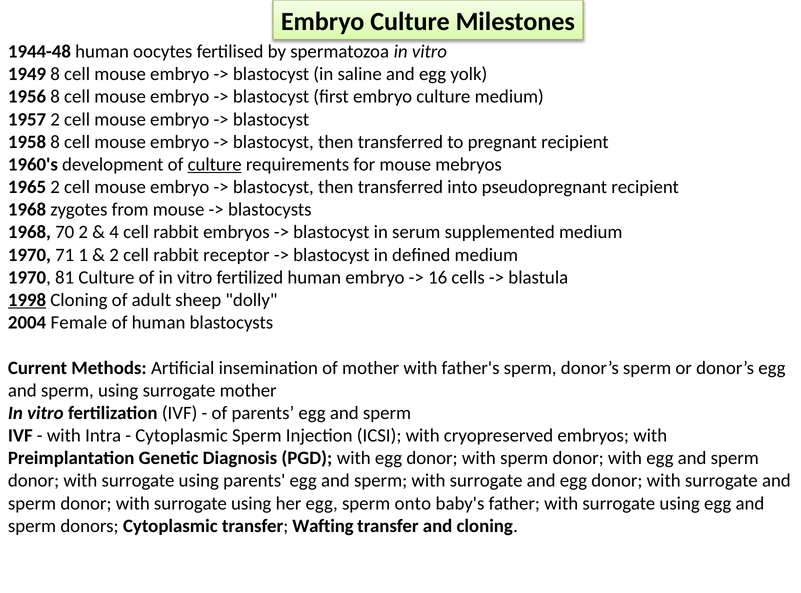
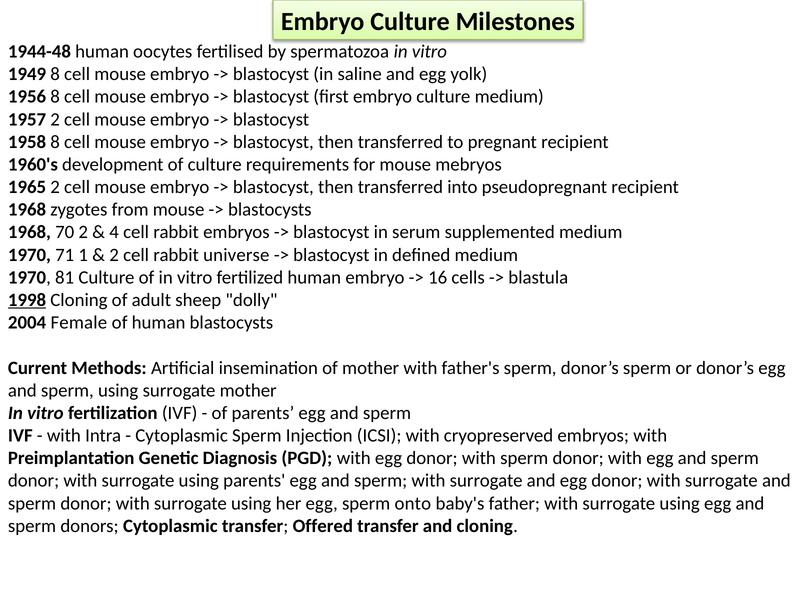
culture underline: present -> none (215, 165)
receptor: receptor -> universe (236, 255)
Wafting: Wafting -> Offered (323, 526)
